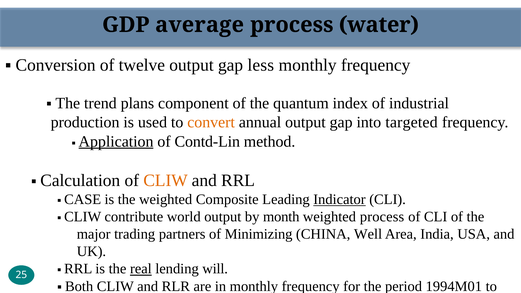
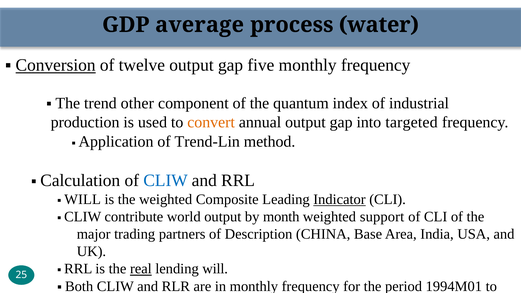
Conversion underline: none -> present (56, 65)
less: less -> five (261, 65)
plans: plans -> other (137, 103)
Application underline: present -> none (116, 142)
Contd-Lin: Contd-Lin -> Trend-Lin (207, 142)
CLIW colour: orange -> blue (166, 181)
CASE: CASE -> WILL (83, 200)
weighted process: process -> support (382, 217)
Minimizing: Minimizing -> Description (259, 234)
Well: Well -> Base (368, 234)
